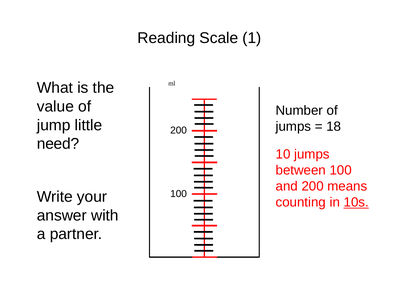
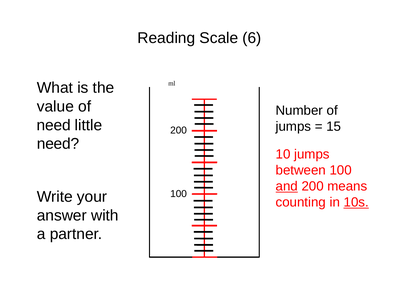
1: 1 -> 6 (252, 38)
jump: jump -> need (54, 125)
18: 18 -> 15 (334, 126)
and underline: none -> present (287, 186)
